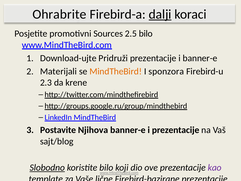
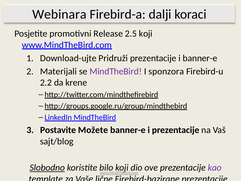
Ohrabrite: Ohrabrite -> Webinara (59, 14)
dalji underline: present -> none (160, 14)
Sources: Sources -> Release (108, 34)
2.5 bilo: bilo -> koji (146, 34)
MindTheBird colour: orange -> purple (116, 71)
2.3: 2.3 -> 2.2 (46, 83)
Njihova: Njihova -> Možete (93, 130)
